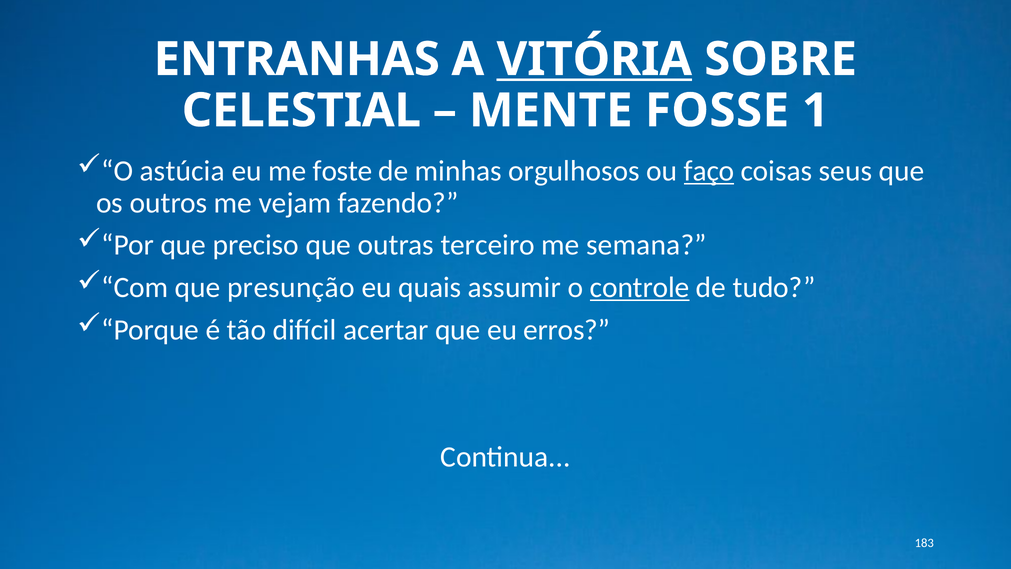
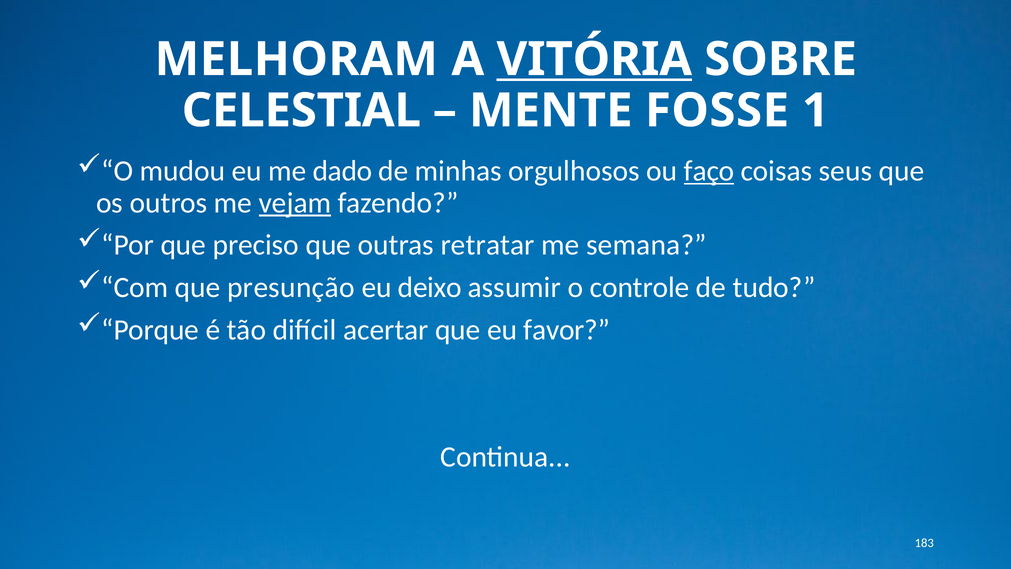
ENTRANHAS: ENTRANHAS -> MELHORAM (296, 59)
astúcia: astúcia -> mudou (182, 171)
foste: foste -> dado (343, 171)
vejam underline: none -> present (295, 203)
terceiro: terceiro -> retratar (488, 245)
quais: quais -> deixo (430, 287)
controle underline: present -> none (640, 287)
erros: erros -> favor (567, 330)
